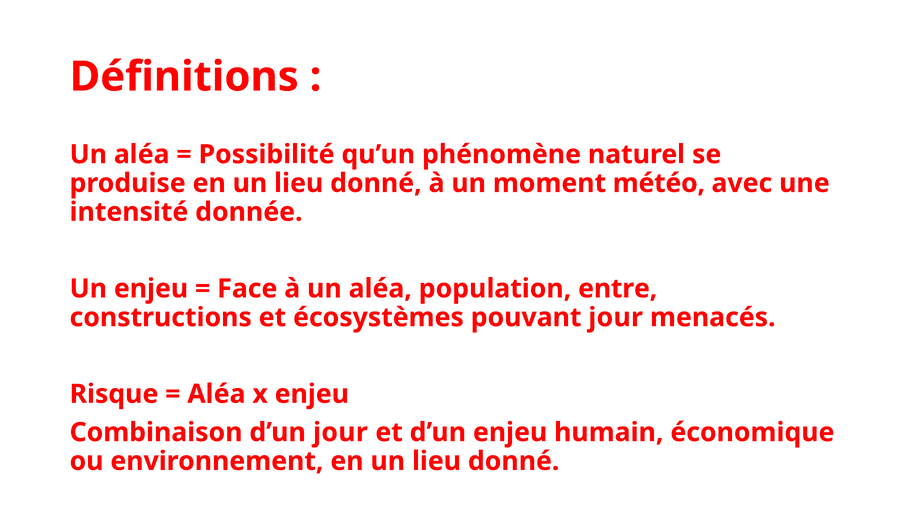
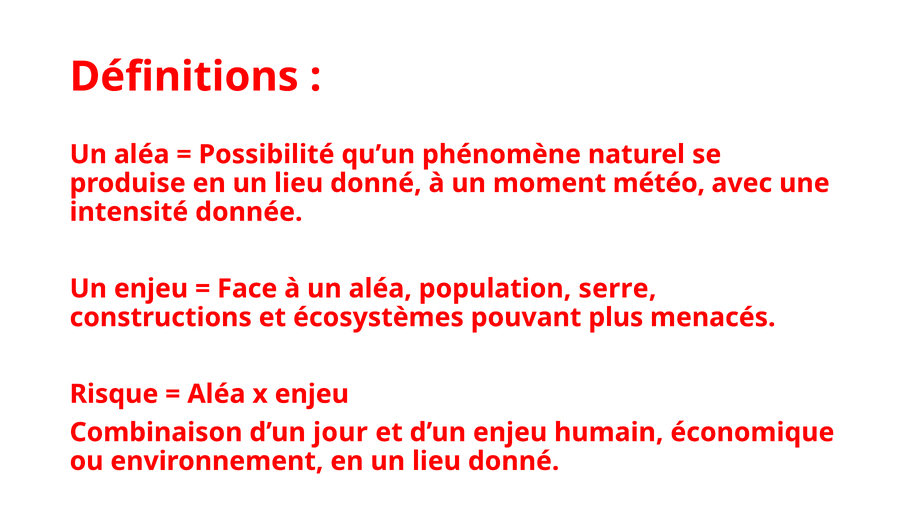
entre: entre -> serre (617, 289)
pouvant jour: jour -> plus (616, 317)
